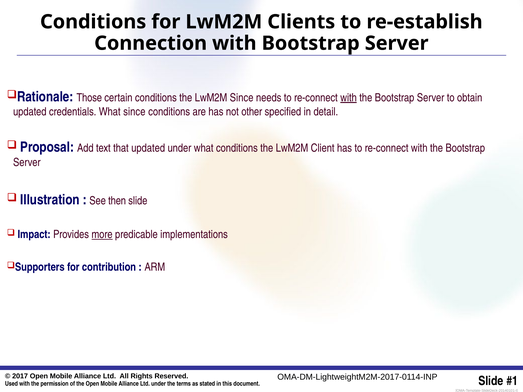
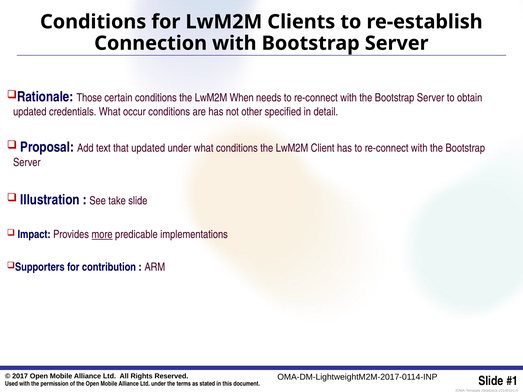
LwM2M Since: Since -> When (242, 98)
with underline: present -> none (349, 98)
What since: since -> occur (134, 112)
then: then -> take (117, 201)
